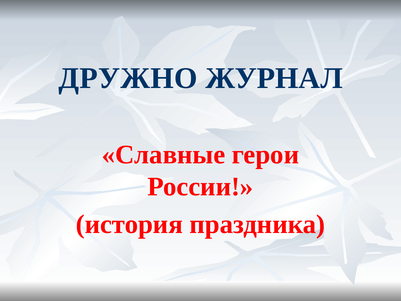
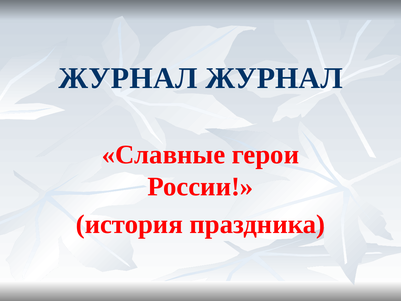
ДРУЖНО: ДРУЖНО -> ЖУРНАЛ (128, 78)
